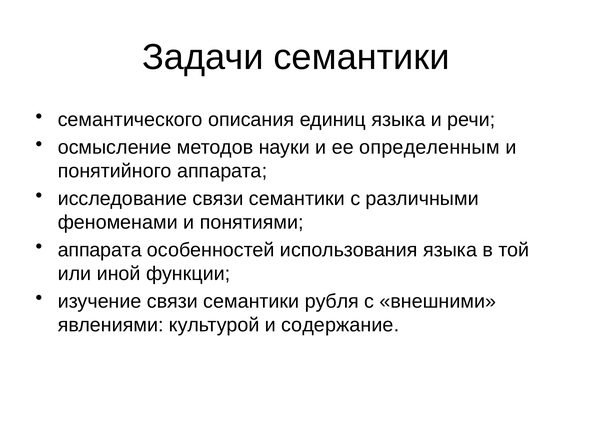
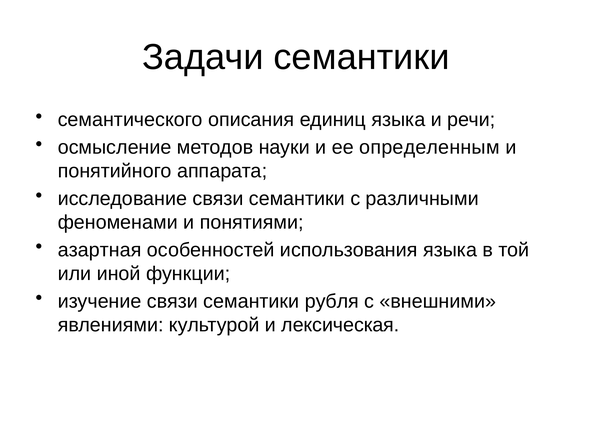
аппарата: аппарата -> азартная (100, 250)
содержание: содержание -> лексическая (340, 325)
